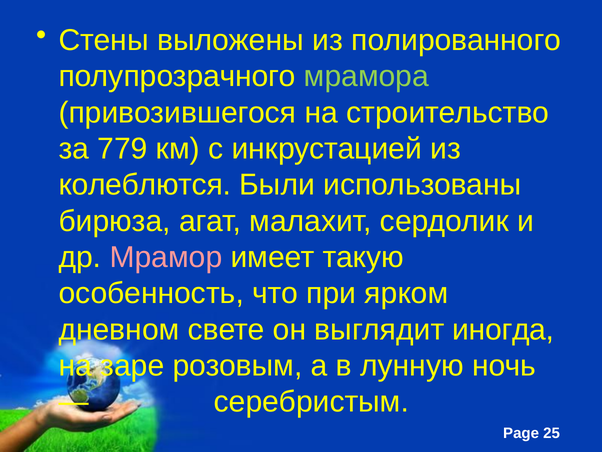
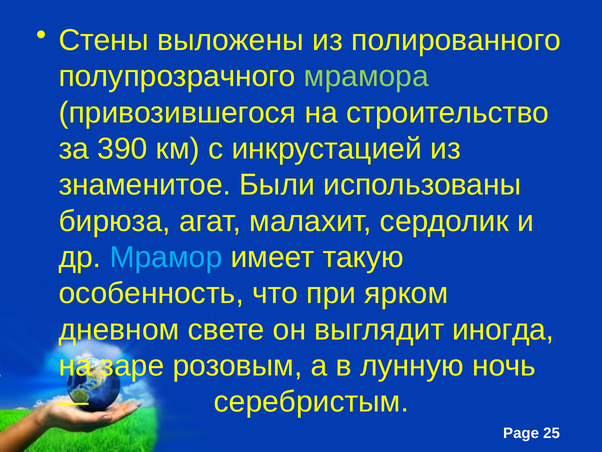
779: 779 -> 390 (123, 149)
колеблются: колеблются -> знаменитое (145, 185)
Мрамор colour: pink -> light blue (166, 257)
